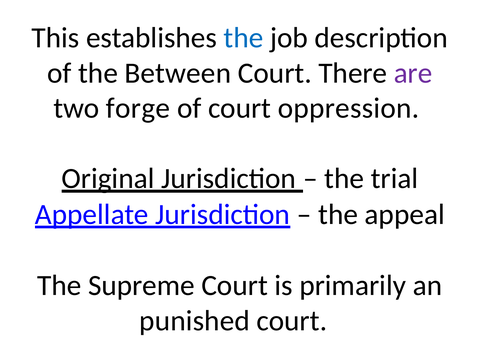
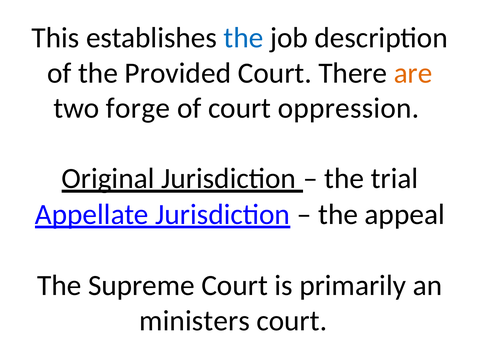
Between: Between -> Provided (178, 73)
are colour: purple -> orange (413, 73)
punished: punished -> ministers (195, 321)
